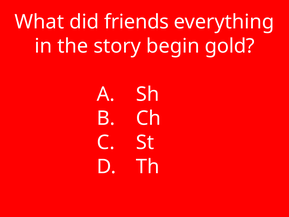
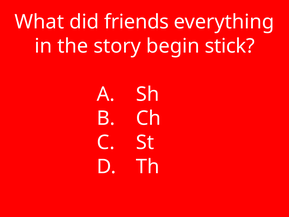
gold: gold -> stick (230, 46)
